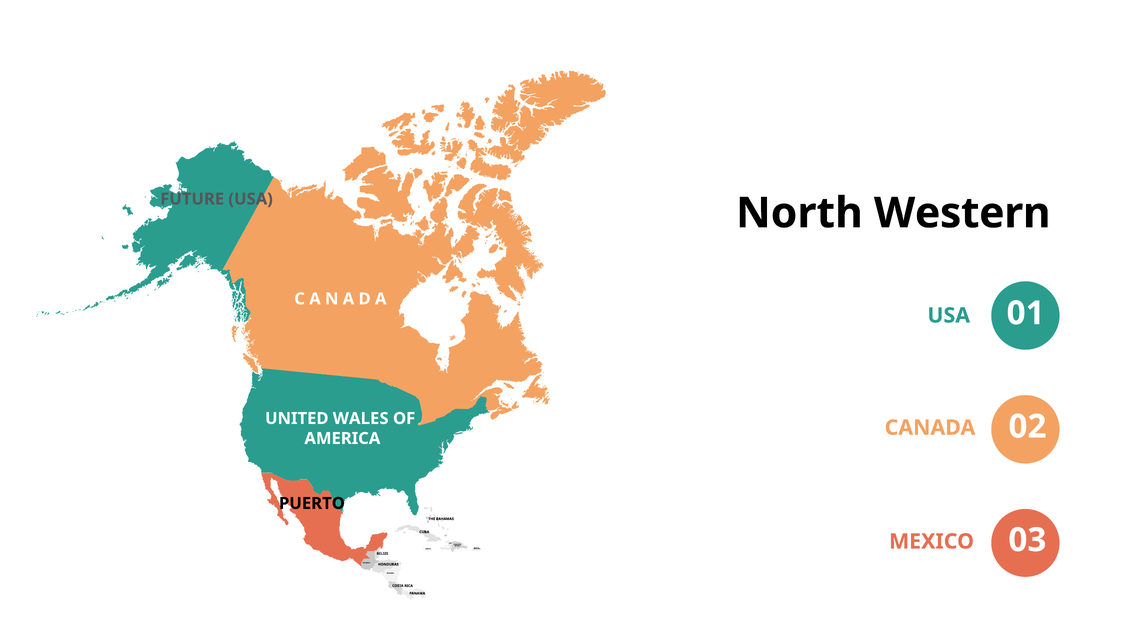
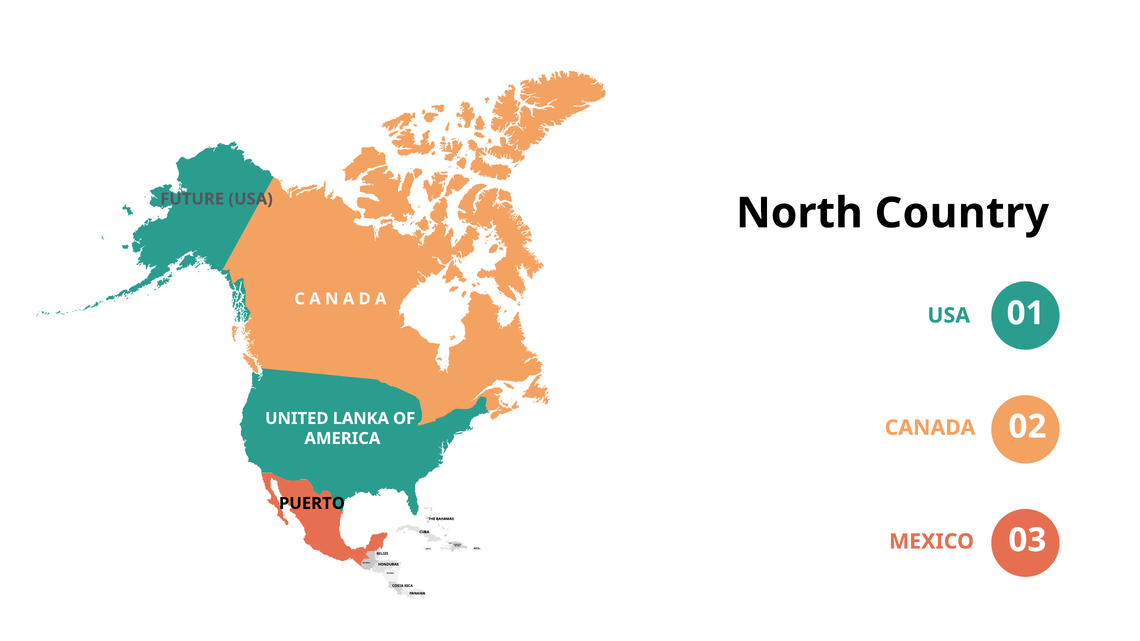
Western: Western -> Country (962, 213)
WALES: WALES -> LANKA (361, 419)
